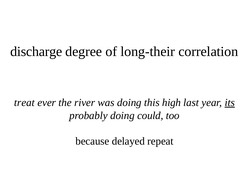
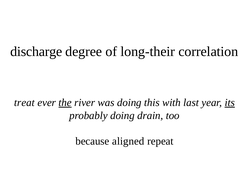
the underline: none -> present (65, 102)
high: high -> with (172, 102)
could: could -> drain (150, 115)
delayed: delayed -> aligned (128, 141)
